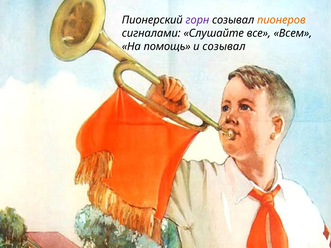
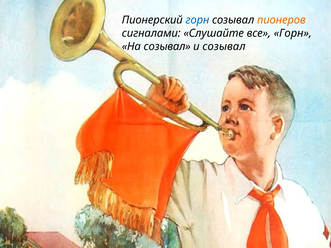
горн colour: purple -> blue (197, 20)
все Всем: Всем -> Горн (293, 33)
На помощь: помощь -> созывал (167, 47)
